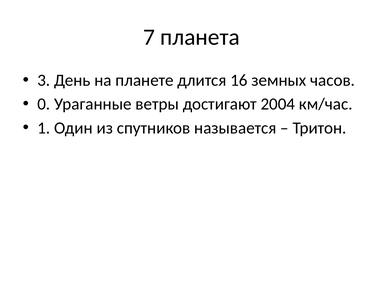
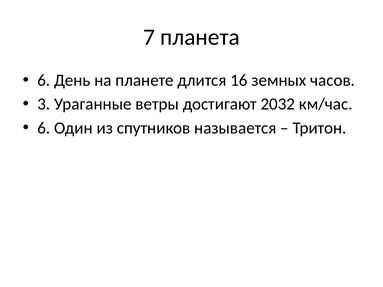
3: 3 -> 6 (44, 80)
0: 0 -> 3 (44, 104)
2004: 2004 -> 2032 (278, 104)
1: 1 -> 6 (44, 128)
